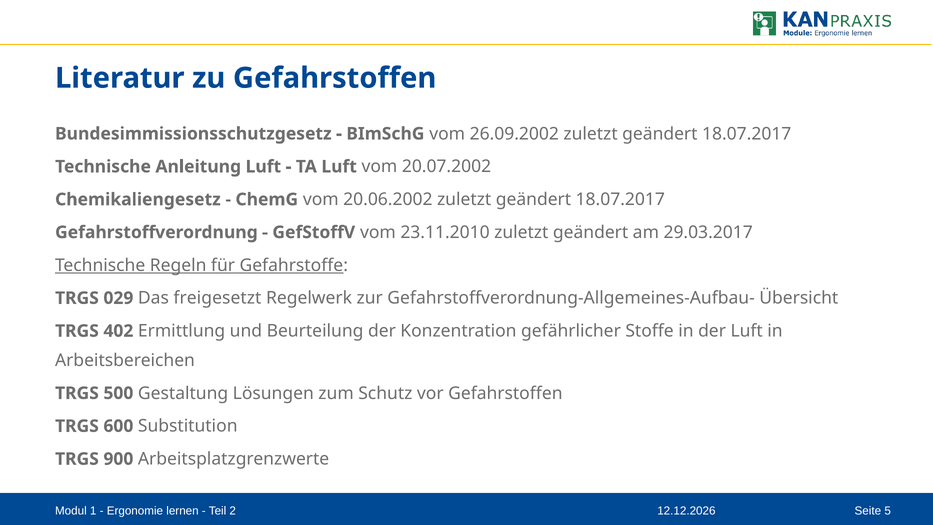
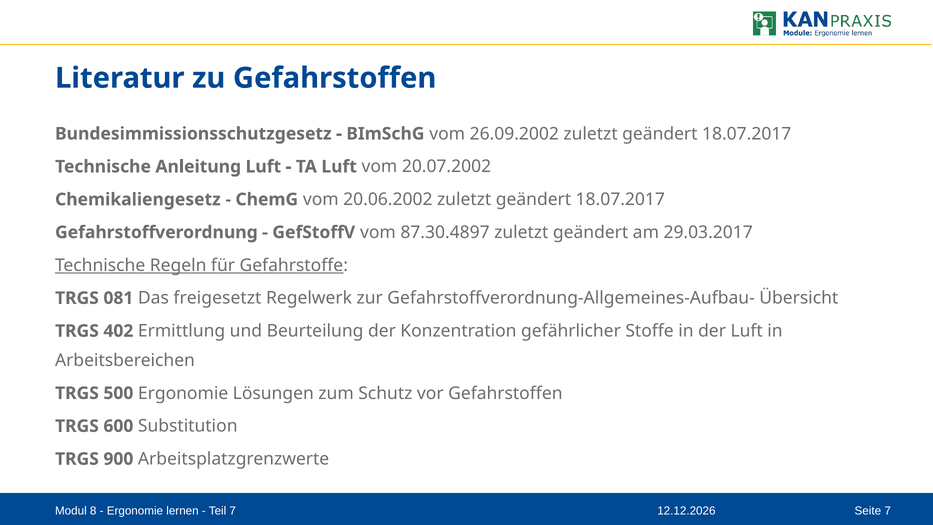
23.11.2010: 23.11.2010 -> 87.30.4897 (445, 232)
029: 029 -> 081 (118, 298)
500 Gestaltung: Gestaltung -> Ergonomie (183, 393)
1: 1 -> 8 (93, 511)
Teil 2: 2 -> 7 (233, 511)
Seite 5: 5 -> 7 (888, 511)
